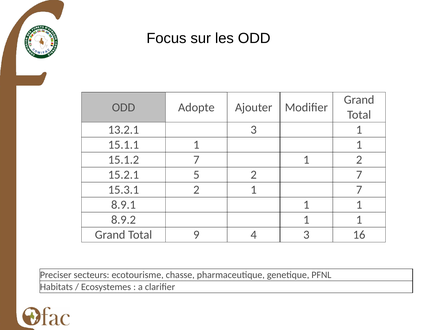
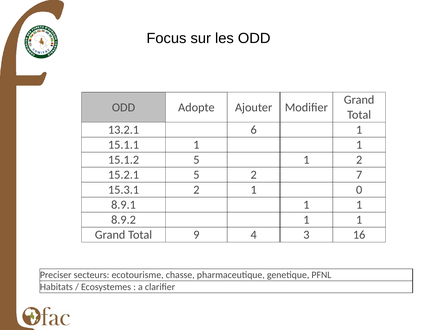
13.2.1 3: 3 -> 6 (254, 130)
15.1.2 7: 7 -> 5 (196, 160)
1 7: 7 -> 0 (359, 190)
